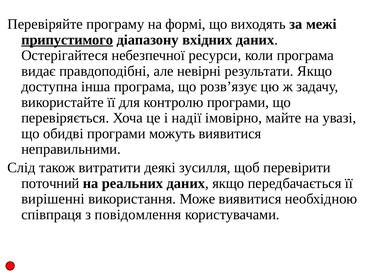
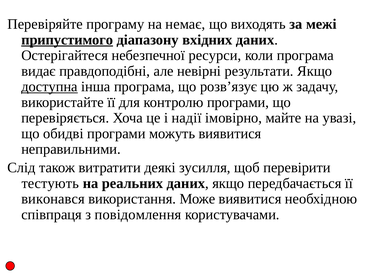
формі: формі -> немає (185, 24)
доступна underline: none -> present (49, 86)
поточний: поточний -> тестують (50, 183)
вирішенні: вирішенні -> виконався (53, 198)
